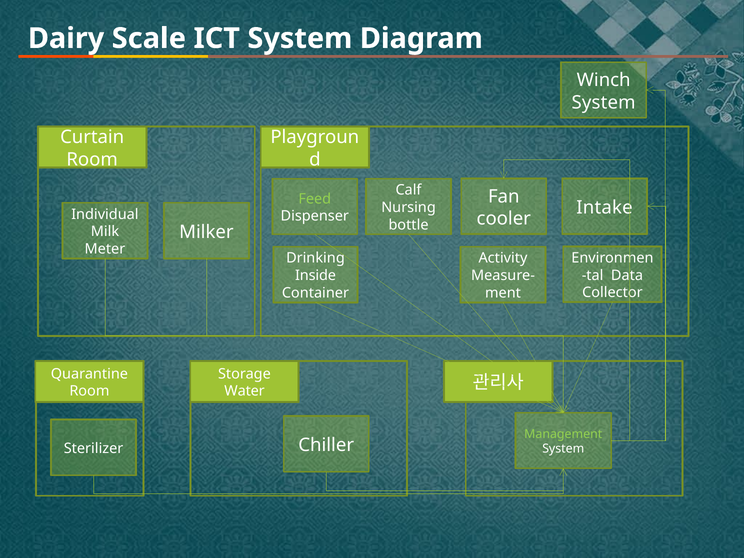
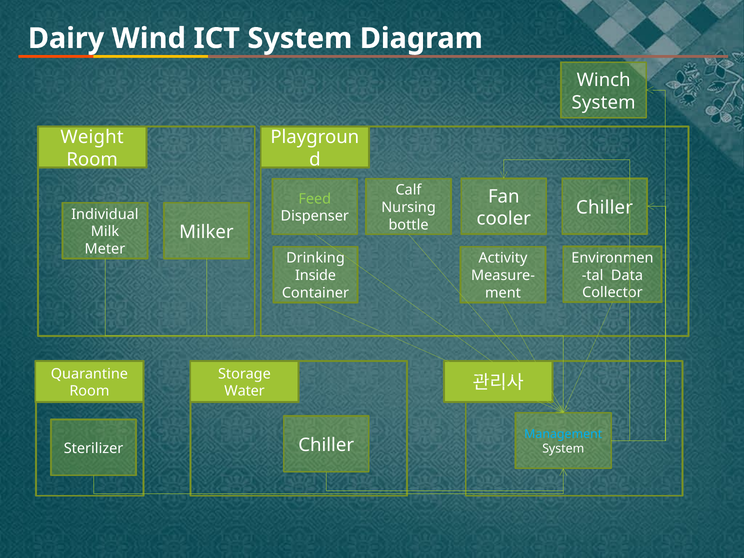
Scale: Scale -> Wind (149, 38)
Curtain: Curtain -> Weight (92, 137)
Intake: Intake -> Chiller (605, 208)
Management colour: light green -> light blue (563, 434)
